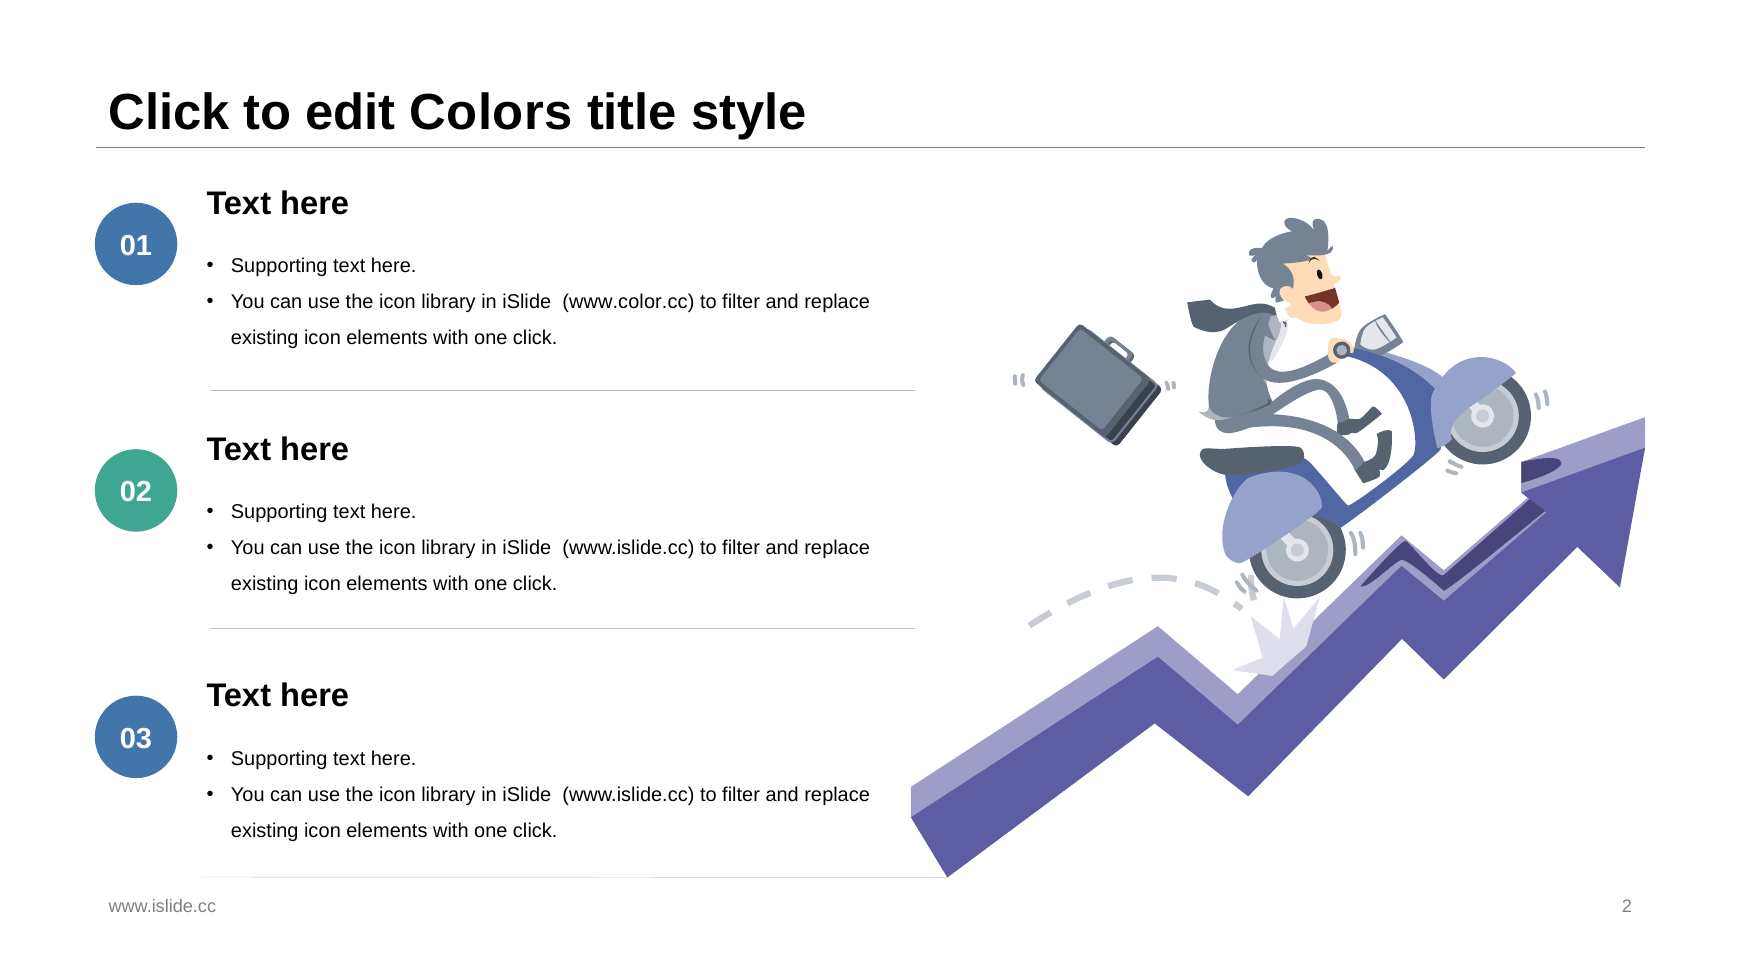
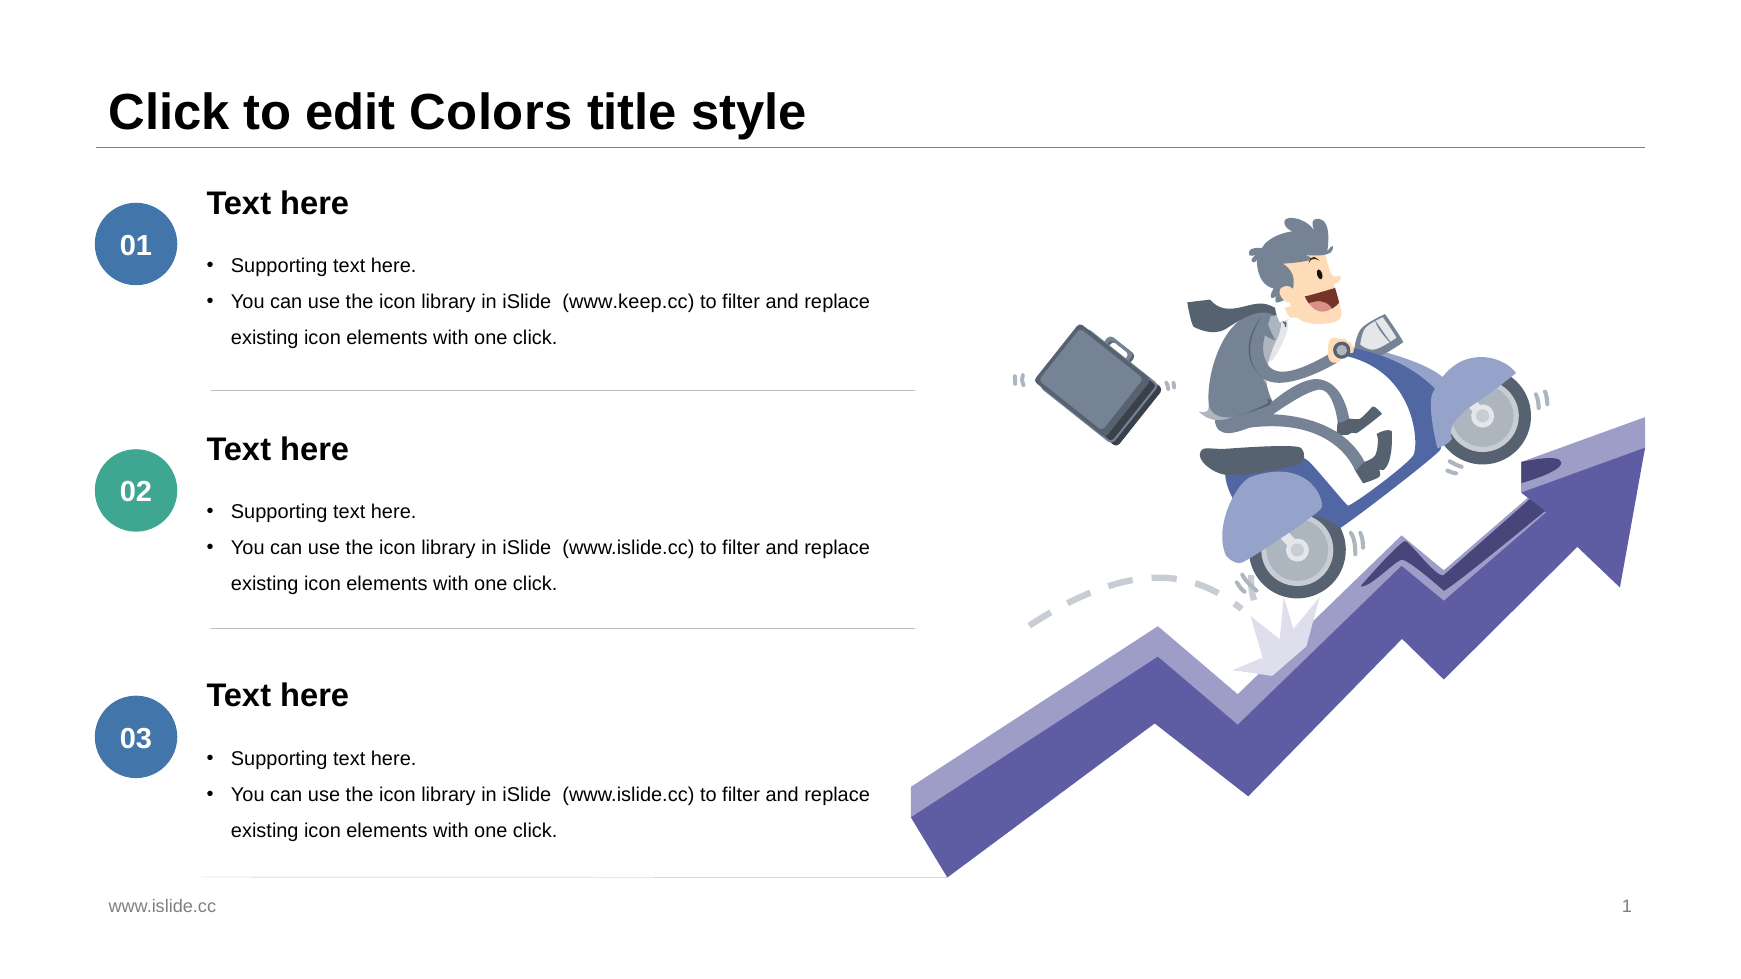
www.color.cc: www.color.cc -> www.keep.cc (628, 302)
2: 2 -> 1 (1627, 907)
